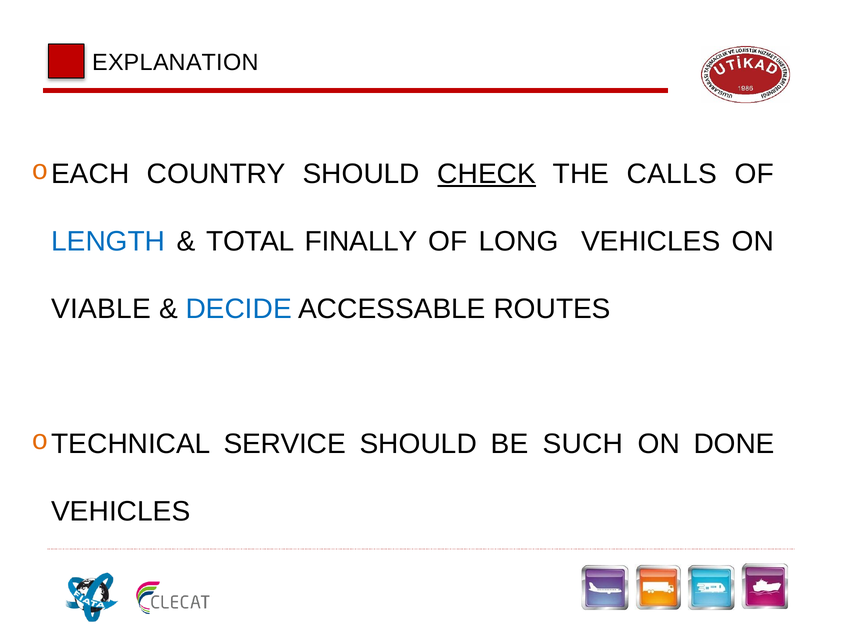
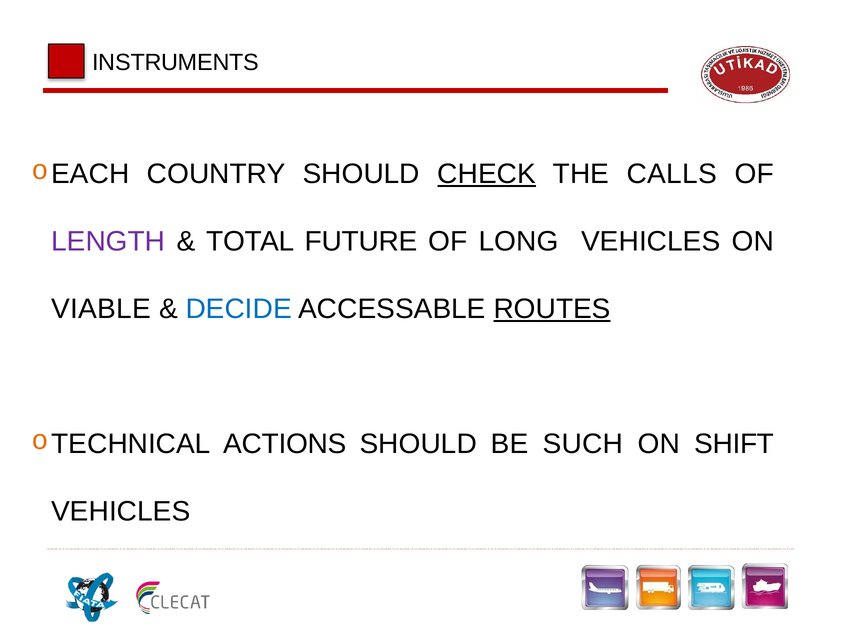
EXPLANATION: EXPLANATION -> INSTRUMENTS (176, 62)
LENGTH colour: blue -> purple (108, 241)
FINALLY: FINALLY -> FUTURE (361, 241)
ROUTES underline: none -> present (552, 309)
SERVICE: SERVICE -> ACTIONS (285, 444)
DONE: DONE -> SHIFT (734, 444)
